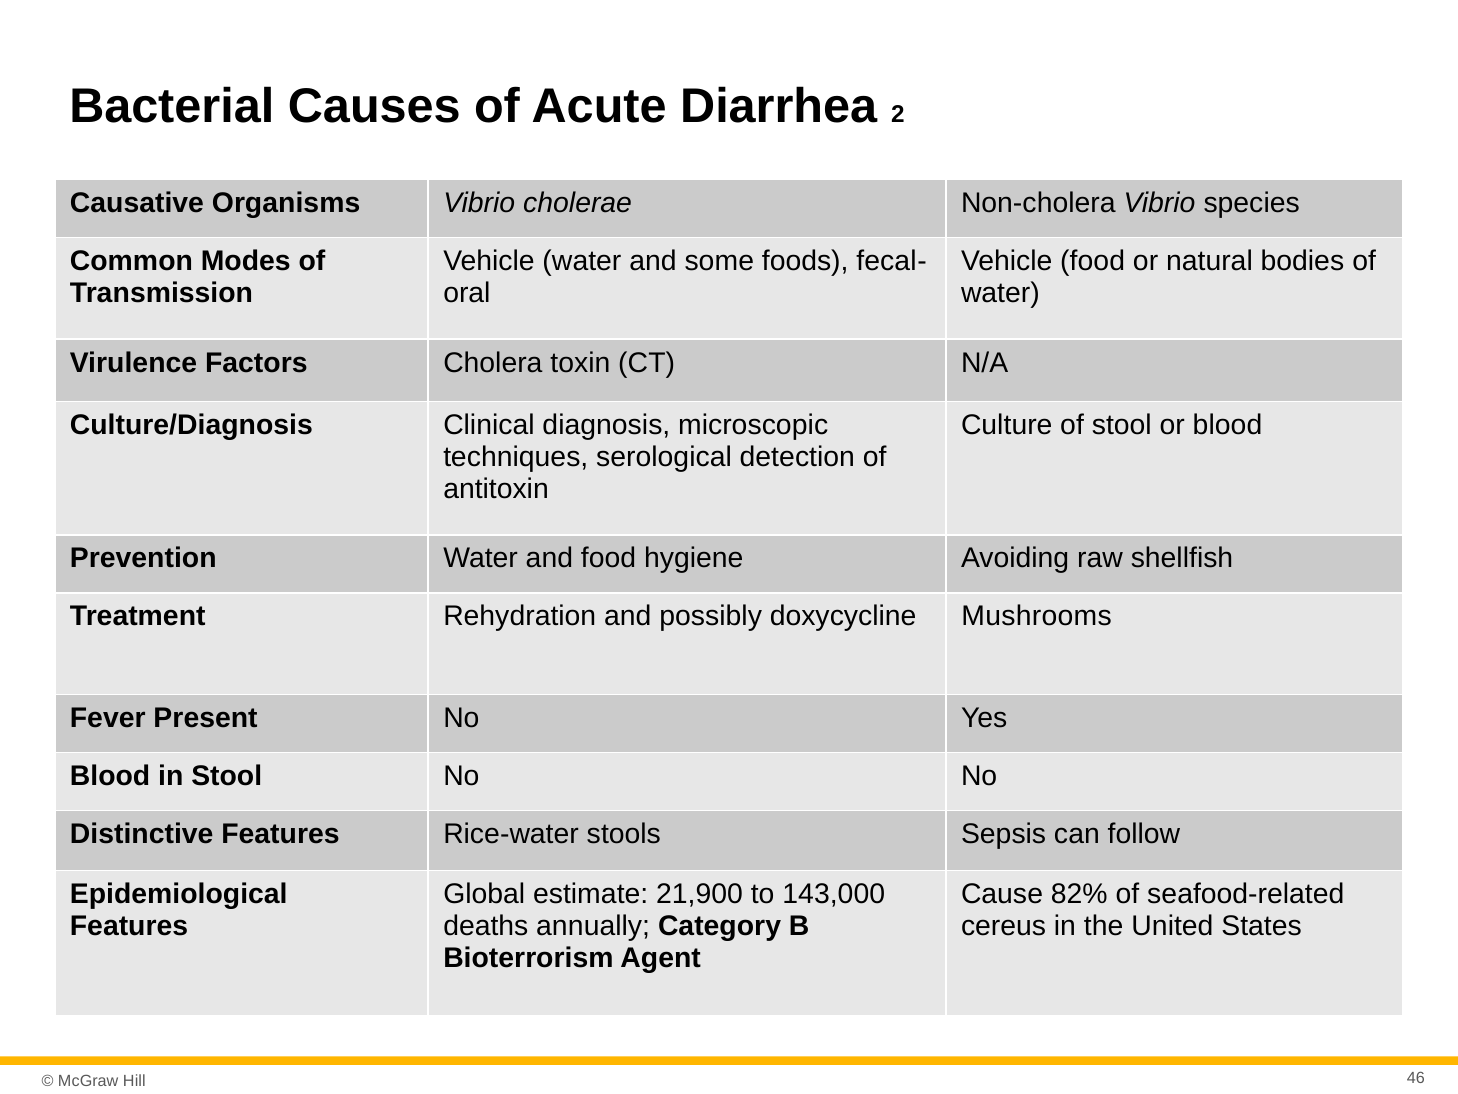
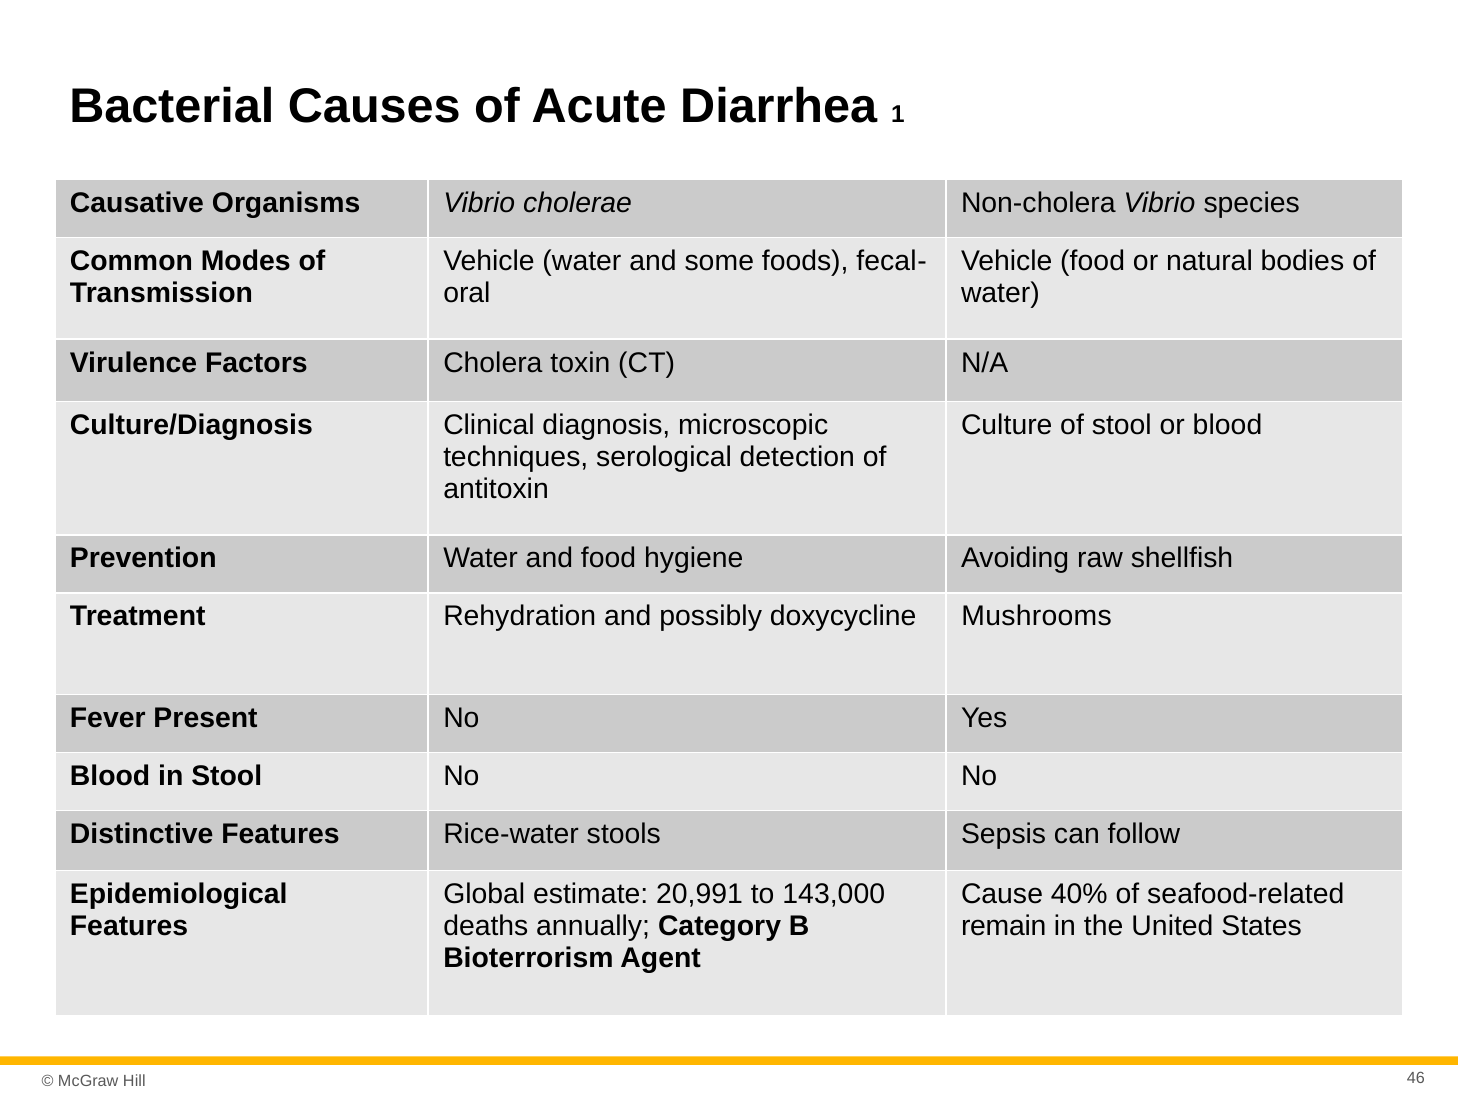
2: 2 -> 1 (898, 114)
21,900: 21,900 -> 20,991 (699, 894)
82%: 82% -> 40% (1079, 894)
cereus: cereus -> remain (1004, 926)
